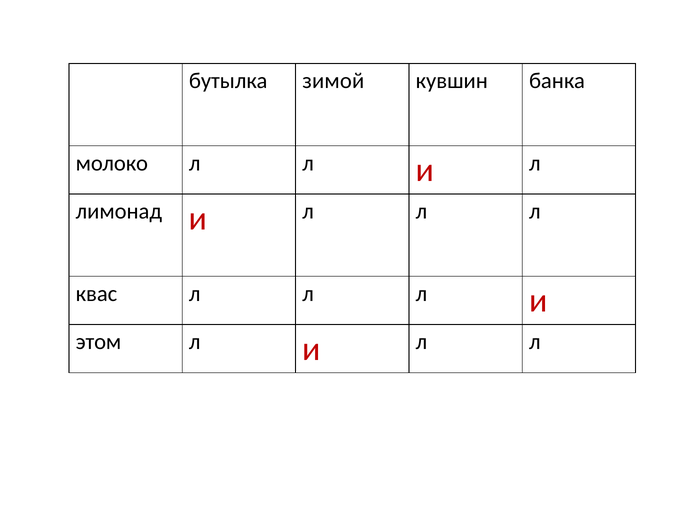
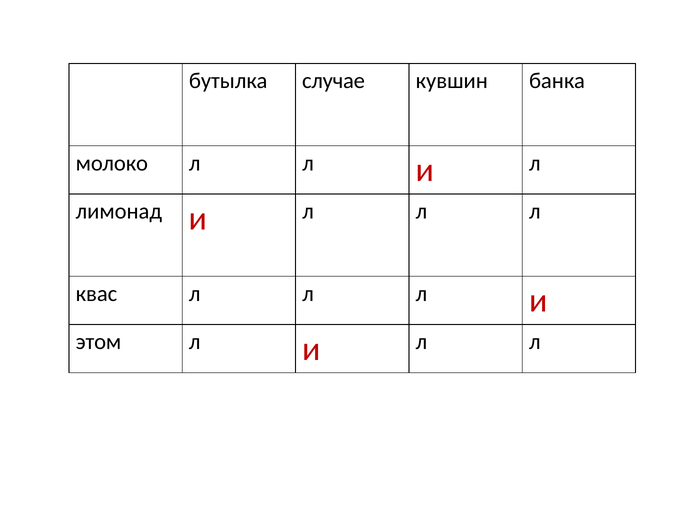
зимой: зимой -> случае (333, 81)
